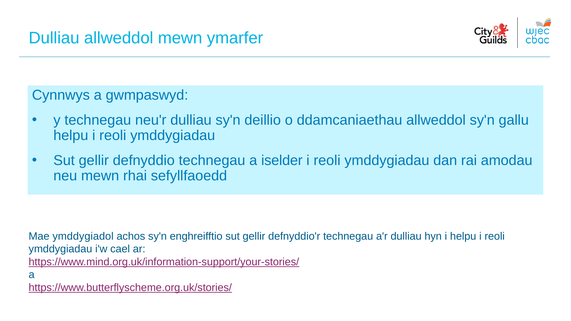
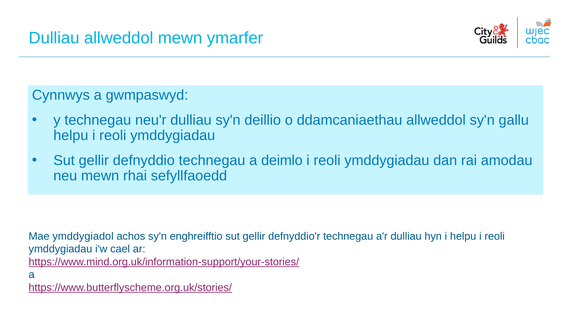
iselder: iselder -> deimlo (282, 161)
